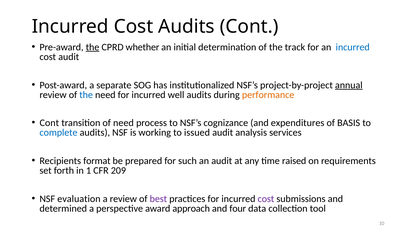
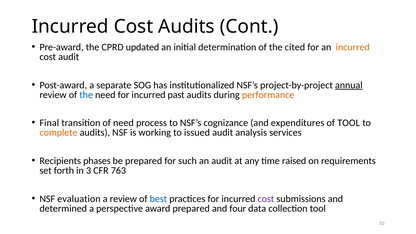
the underline: present -> none (93, 47)
whether: whether -> updated (142, 47)
track: track -> cited (295, 47)
incurred colour: blue -> orange (353, 47)
well: well -> past (176, 95)
Cont: Cont -> Final (49, 123)
of BASIS: BASIS -> TOOL (349, 123)
complete colour: blue -> orange (58, 133)
format: format -> phases (97, 161)
1: 1 -> 3 (89, 171)
209: 209 -> 763 (118, 171)
best colour: purple -> blue (158, 199)
award approach: approach -> prepared (191, 208)
